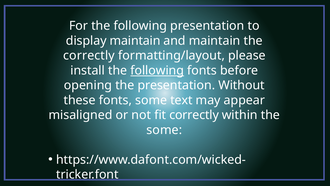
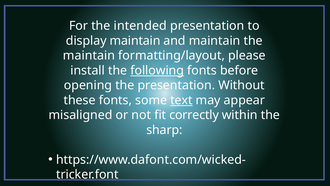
For the following: following -> intended (140, 26)
correctly: correctly -> maintain (89, 55)
text underline: none -> present (181, 100)
some: some -> sharp (164, 130)
